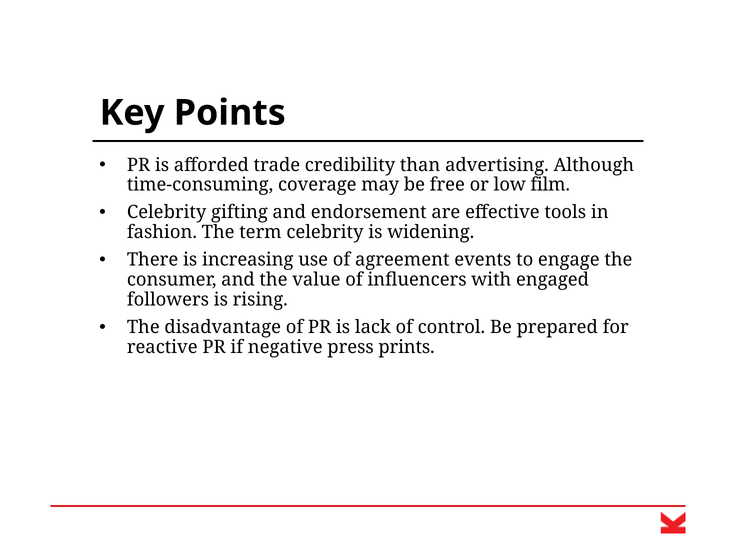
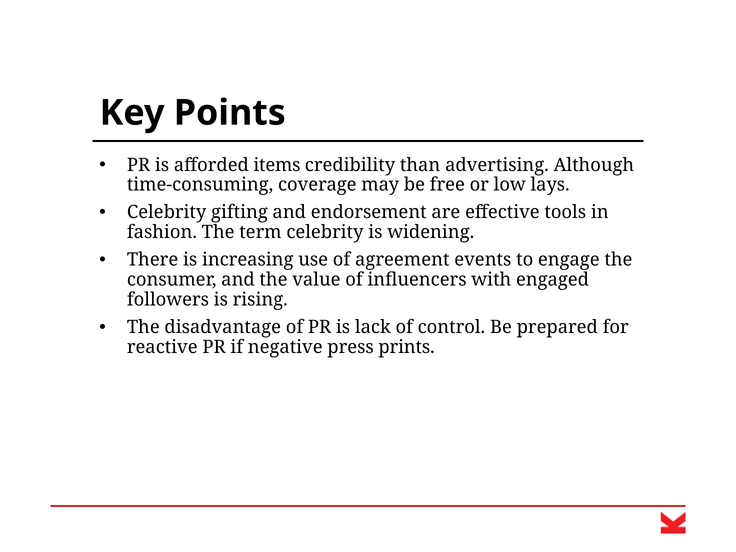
trade: trade -> items (277, 165)
film: film -> lays (550, 185)
